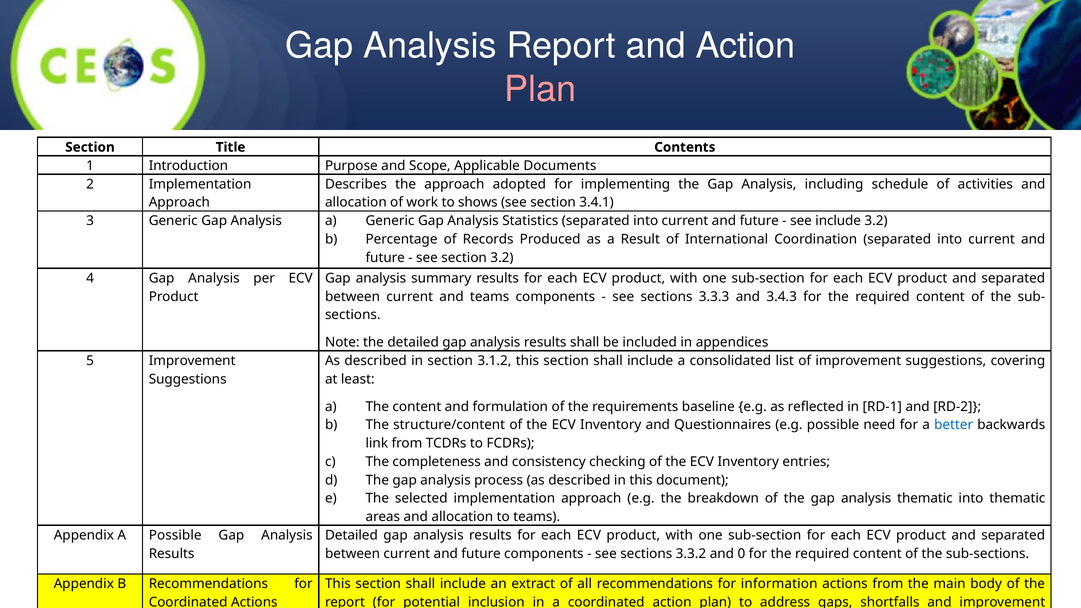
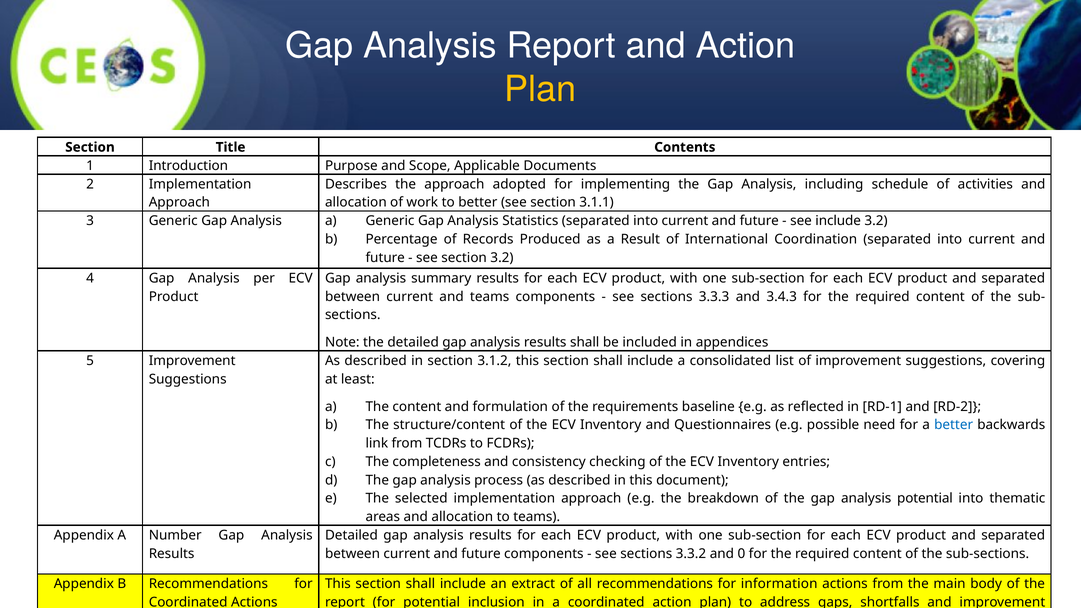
Plan colour: pink -> yellow (540, 89)
to shows: shows -> better (478, 202)
3.4.1: 3.4.1 -> 3.1.1 (597, 202)
analysis thematic: thematic -> potential (925, 499)
A Possible: Possible -> Number (175, 535)
